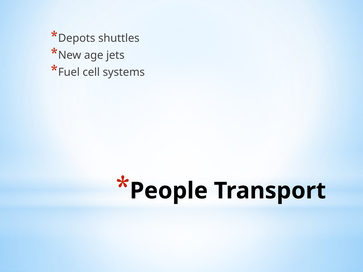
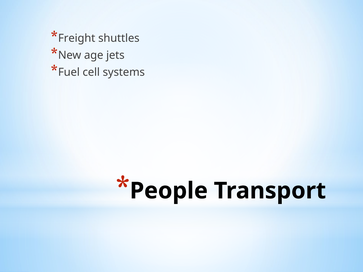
Depots: Depots -> Freight (77, 38)
